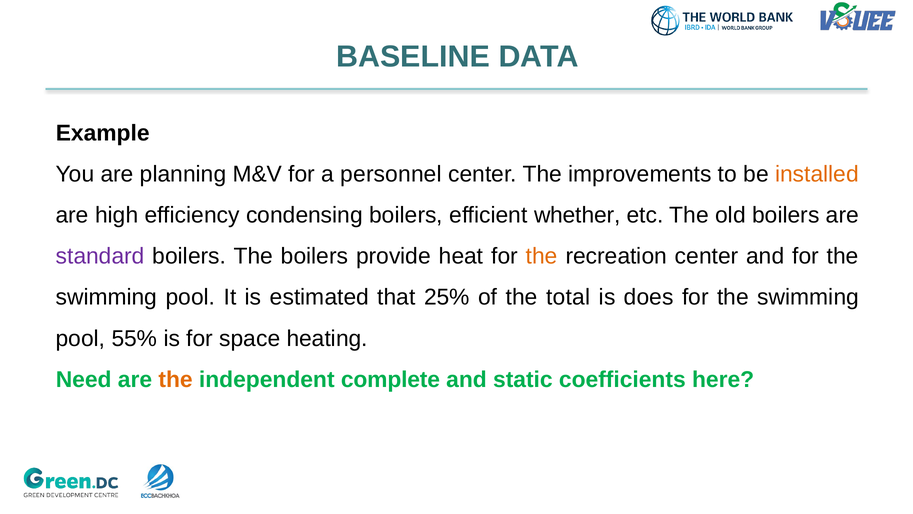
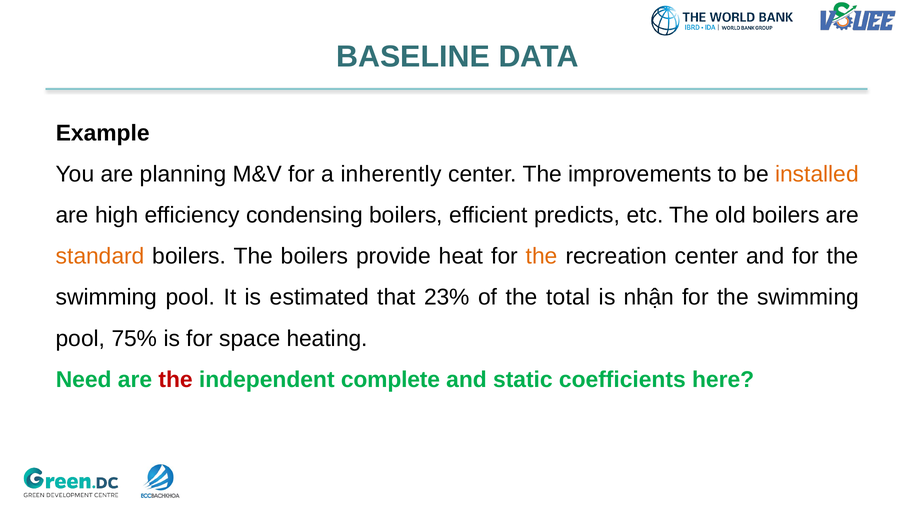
personnel: personnel -> inherently (391, 174)
whether: whether -> predicts (577, 215)
standard colour: purple -> orange (100, 256)
25%: 25% -> 23% (447, 297)
does: does -> nhận (649, 297)
55%: 55% -> 75% (134, 338)
the colour: orange -> red (176, 379)
